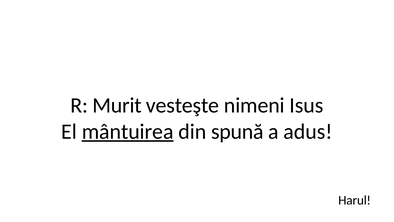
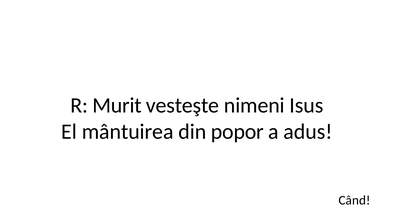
mântuirea underline: present -> none (128, 131)
spună: spună -> popor (237, 131)
Harul: Harul -> Când (355, 200)
